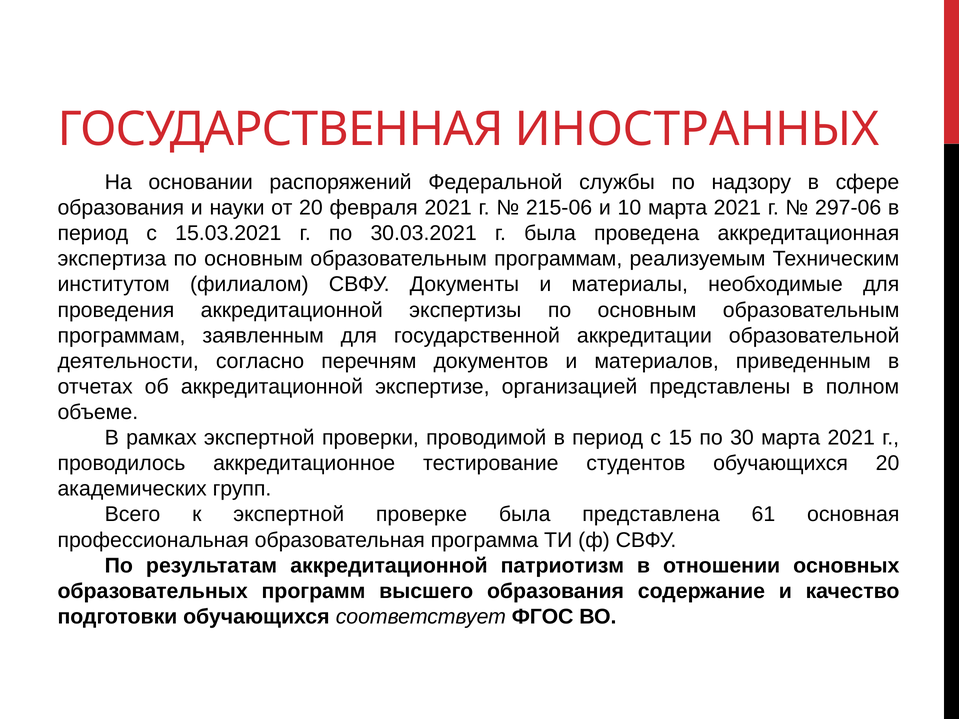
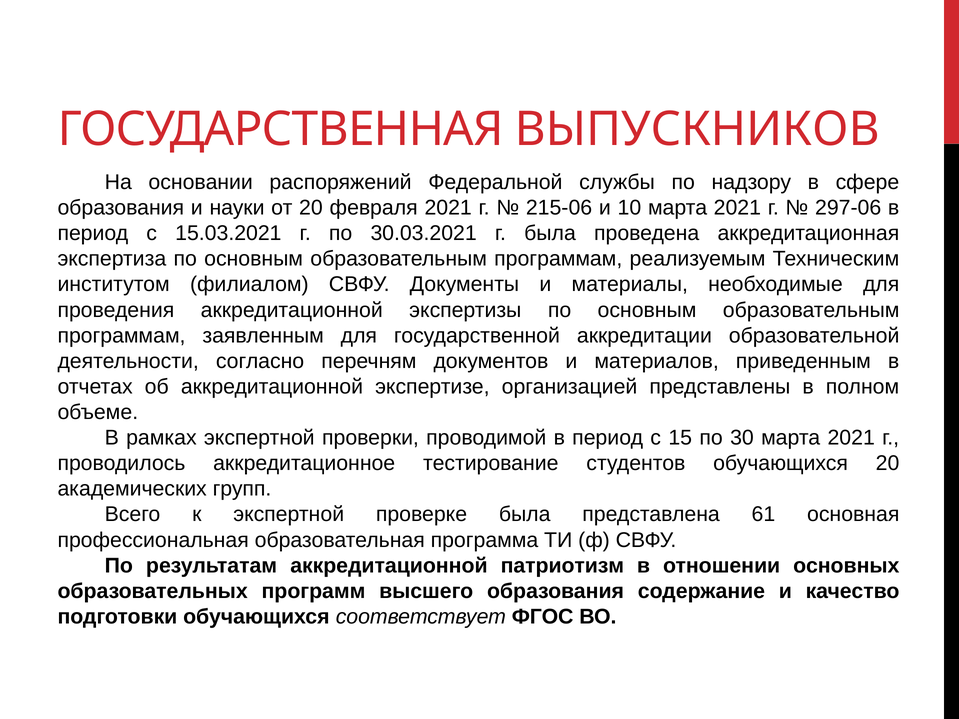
ИНОСТРАННЫХ: ИНОСТРАННЫХ -> ВЫПУСКНИКОВ (697, 130)
